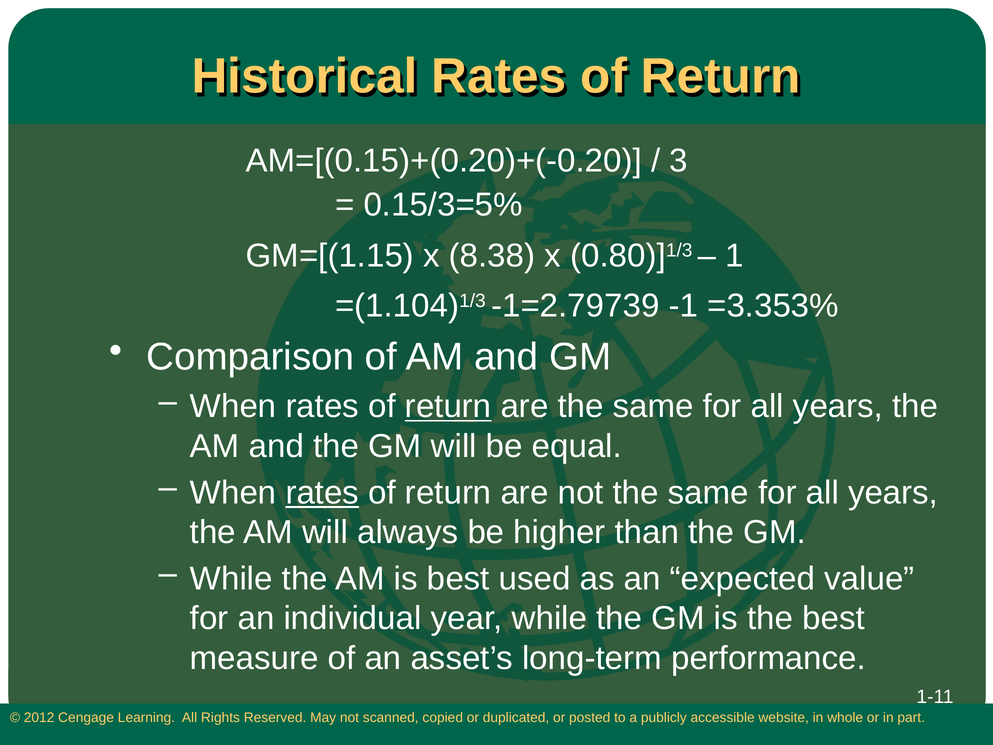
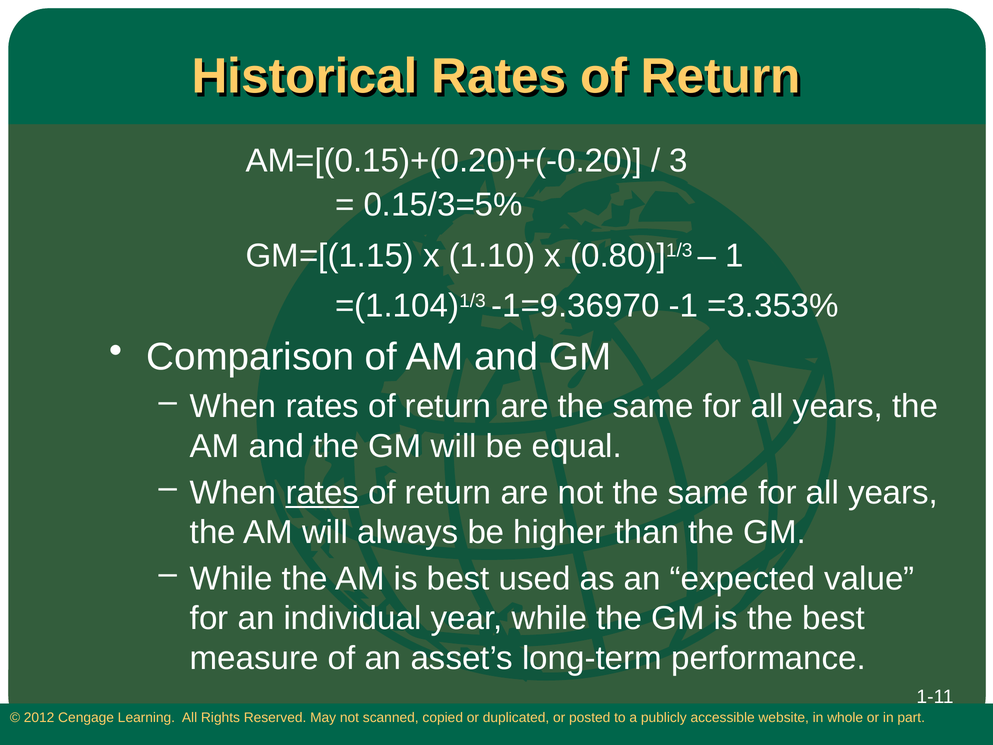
8.38: 8.38 -> 1.10 (492, 256)
-1=2.79739: -1=2.79739 -> -1=9.36970 (575, 306)
return underline: present -> none (448, 406)
